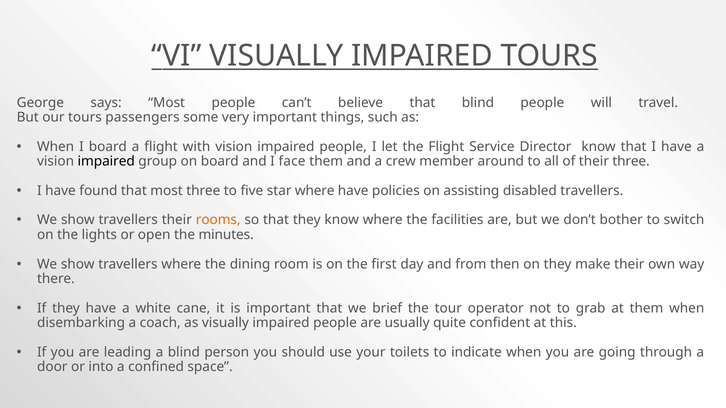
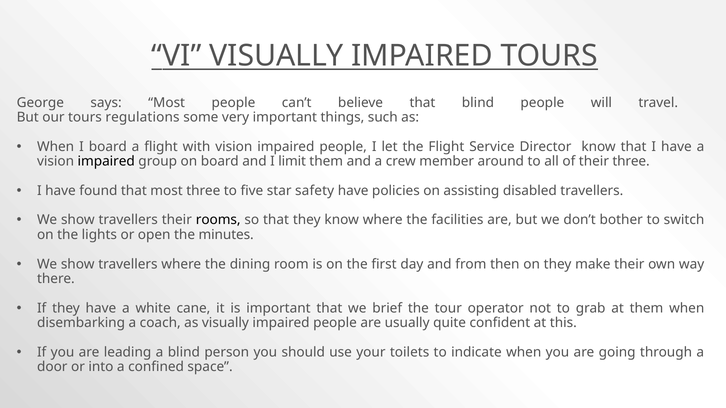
passengers: passengers -> regulations (143, 117)
face: face -> limit (292, 161)
star where: where -> safety (315, 191)
rooms colour: orange -> black (218, 220)
